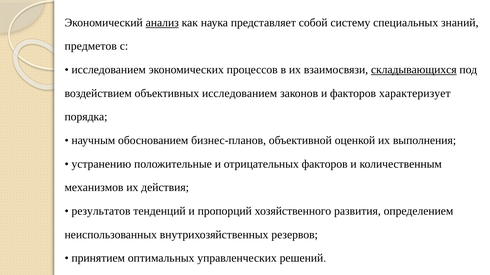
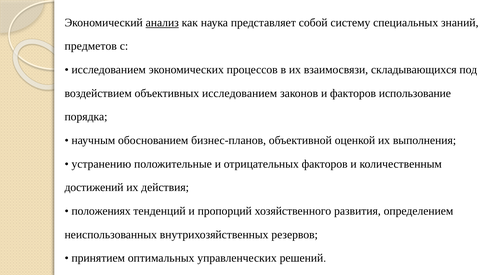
складывающихся underline: present -> none (414, 70)
характеризует: характеризует -> использование (415, 93)
механизмов: механизмов -> достижений (94, 188)
результатов: результатов -> положениях (101, 212)
